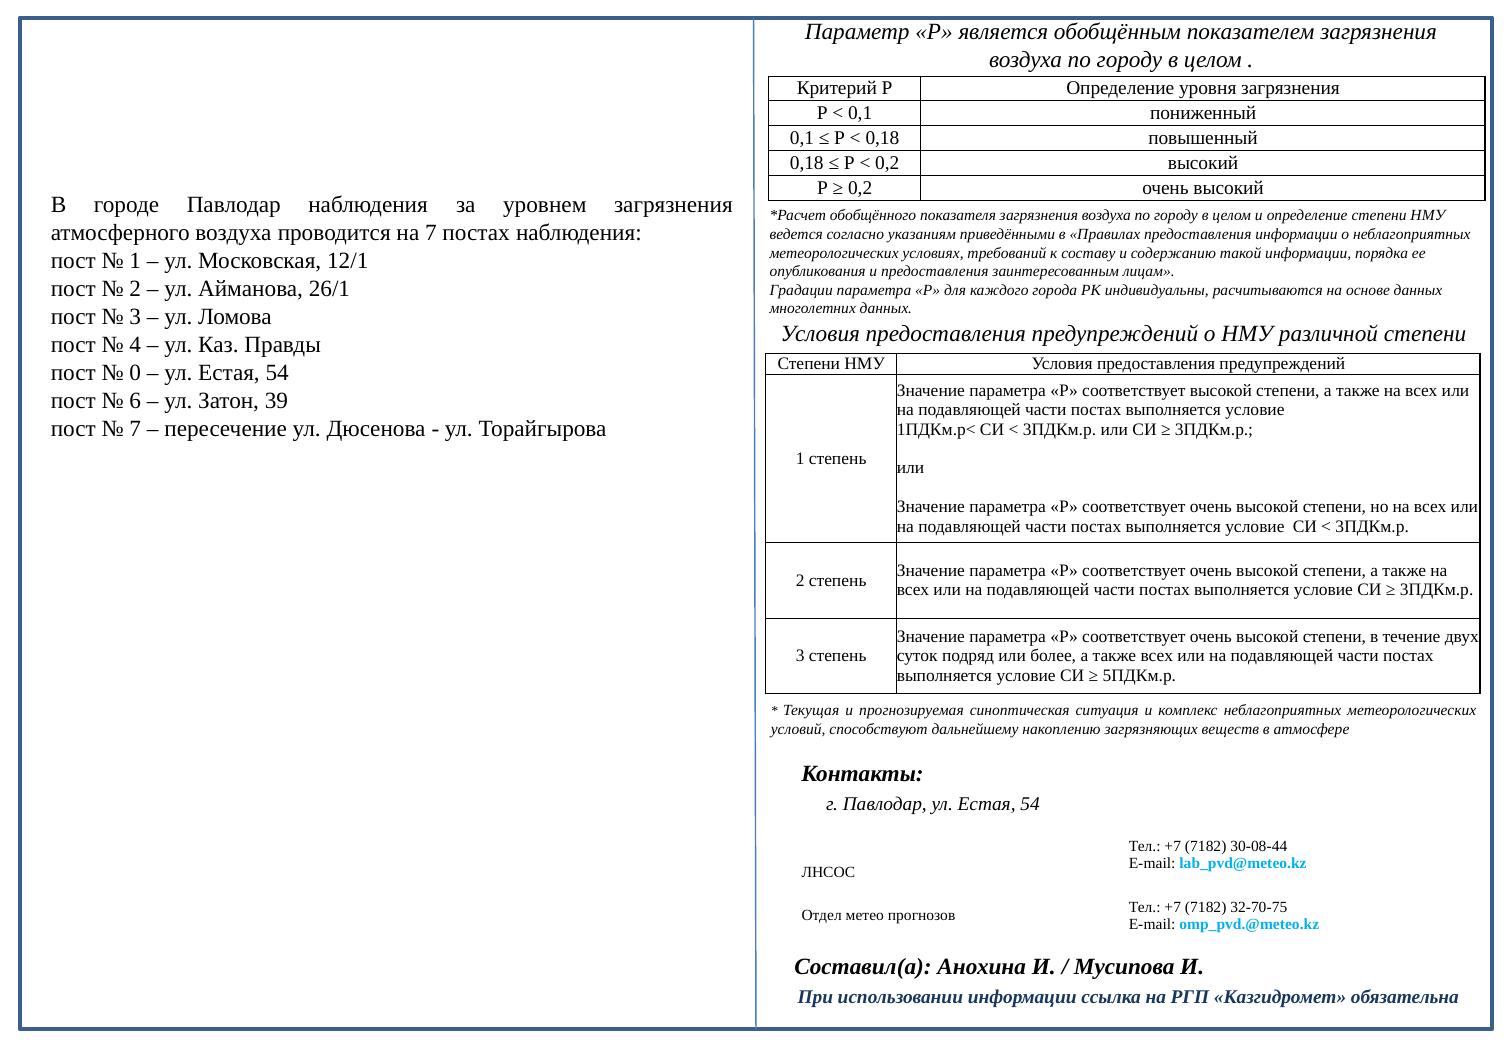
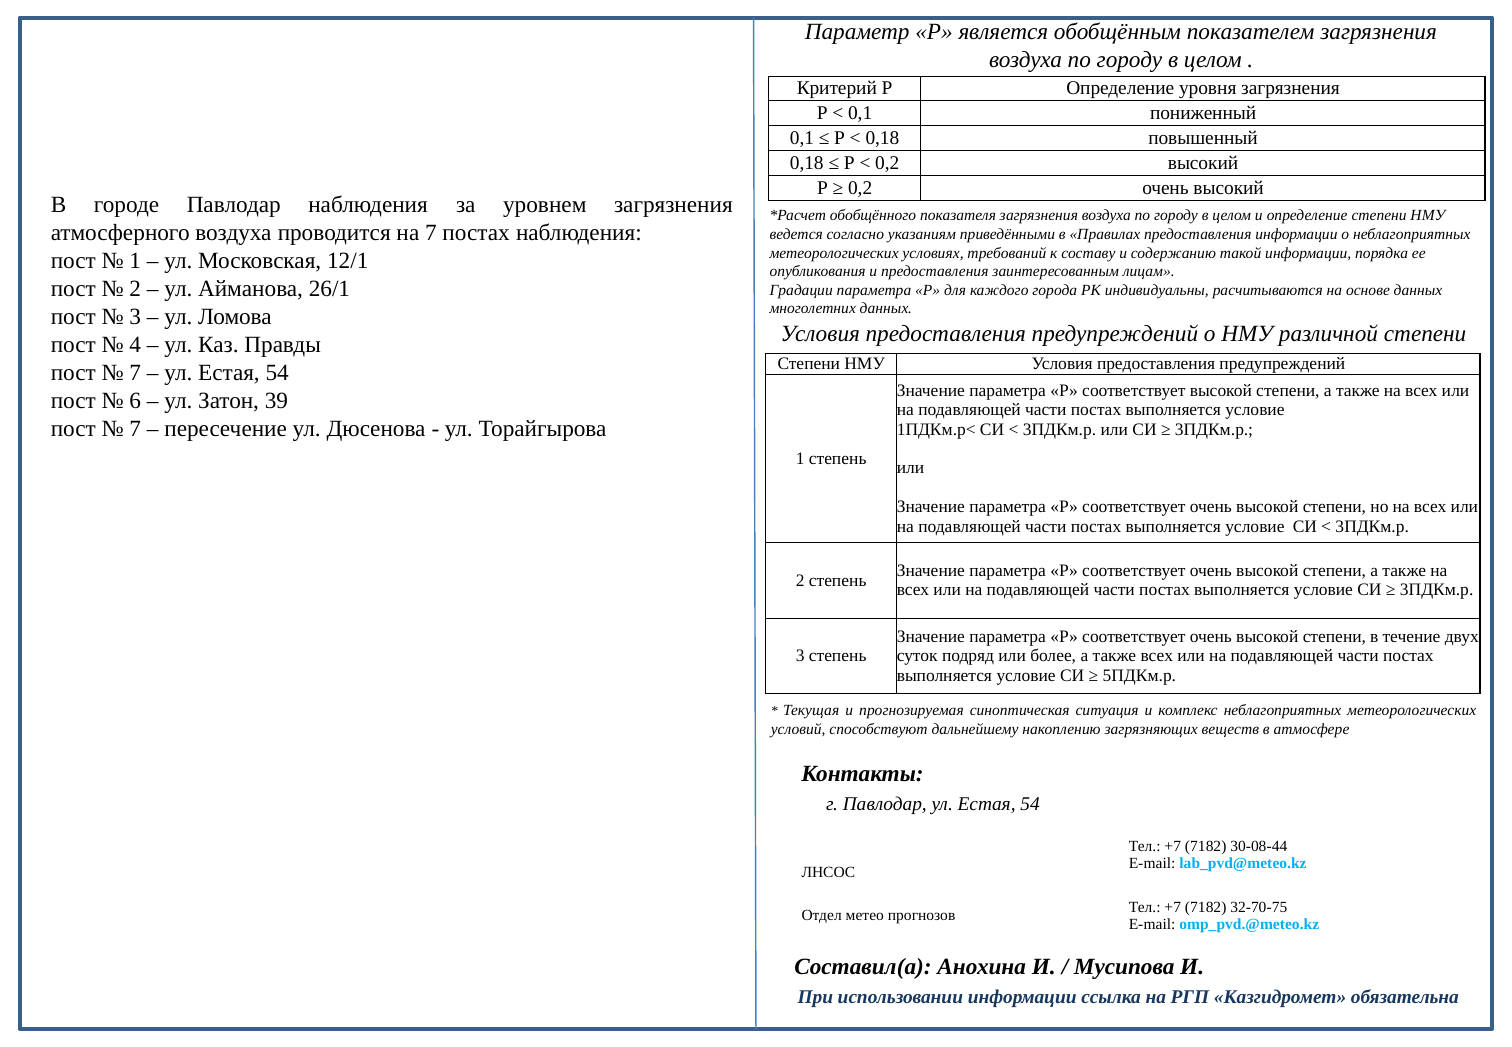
0: 0 -> 7 (135, 373)
